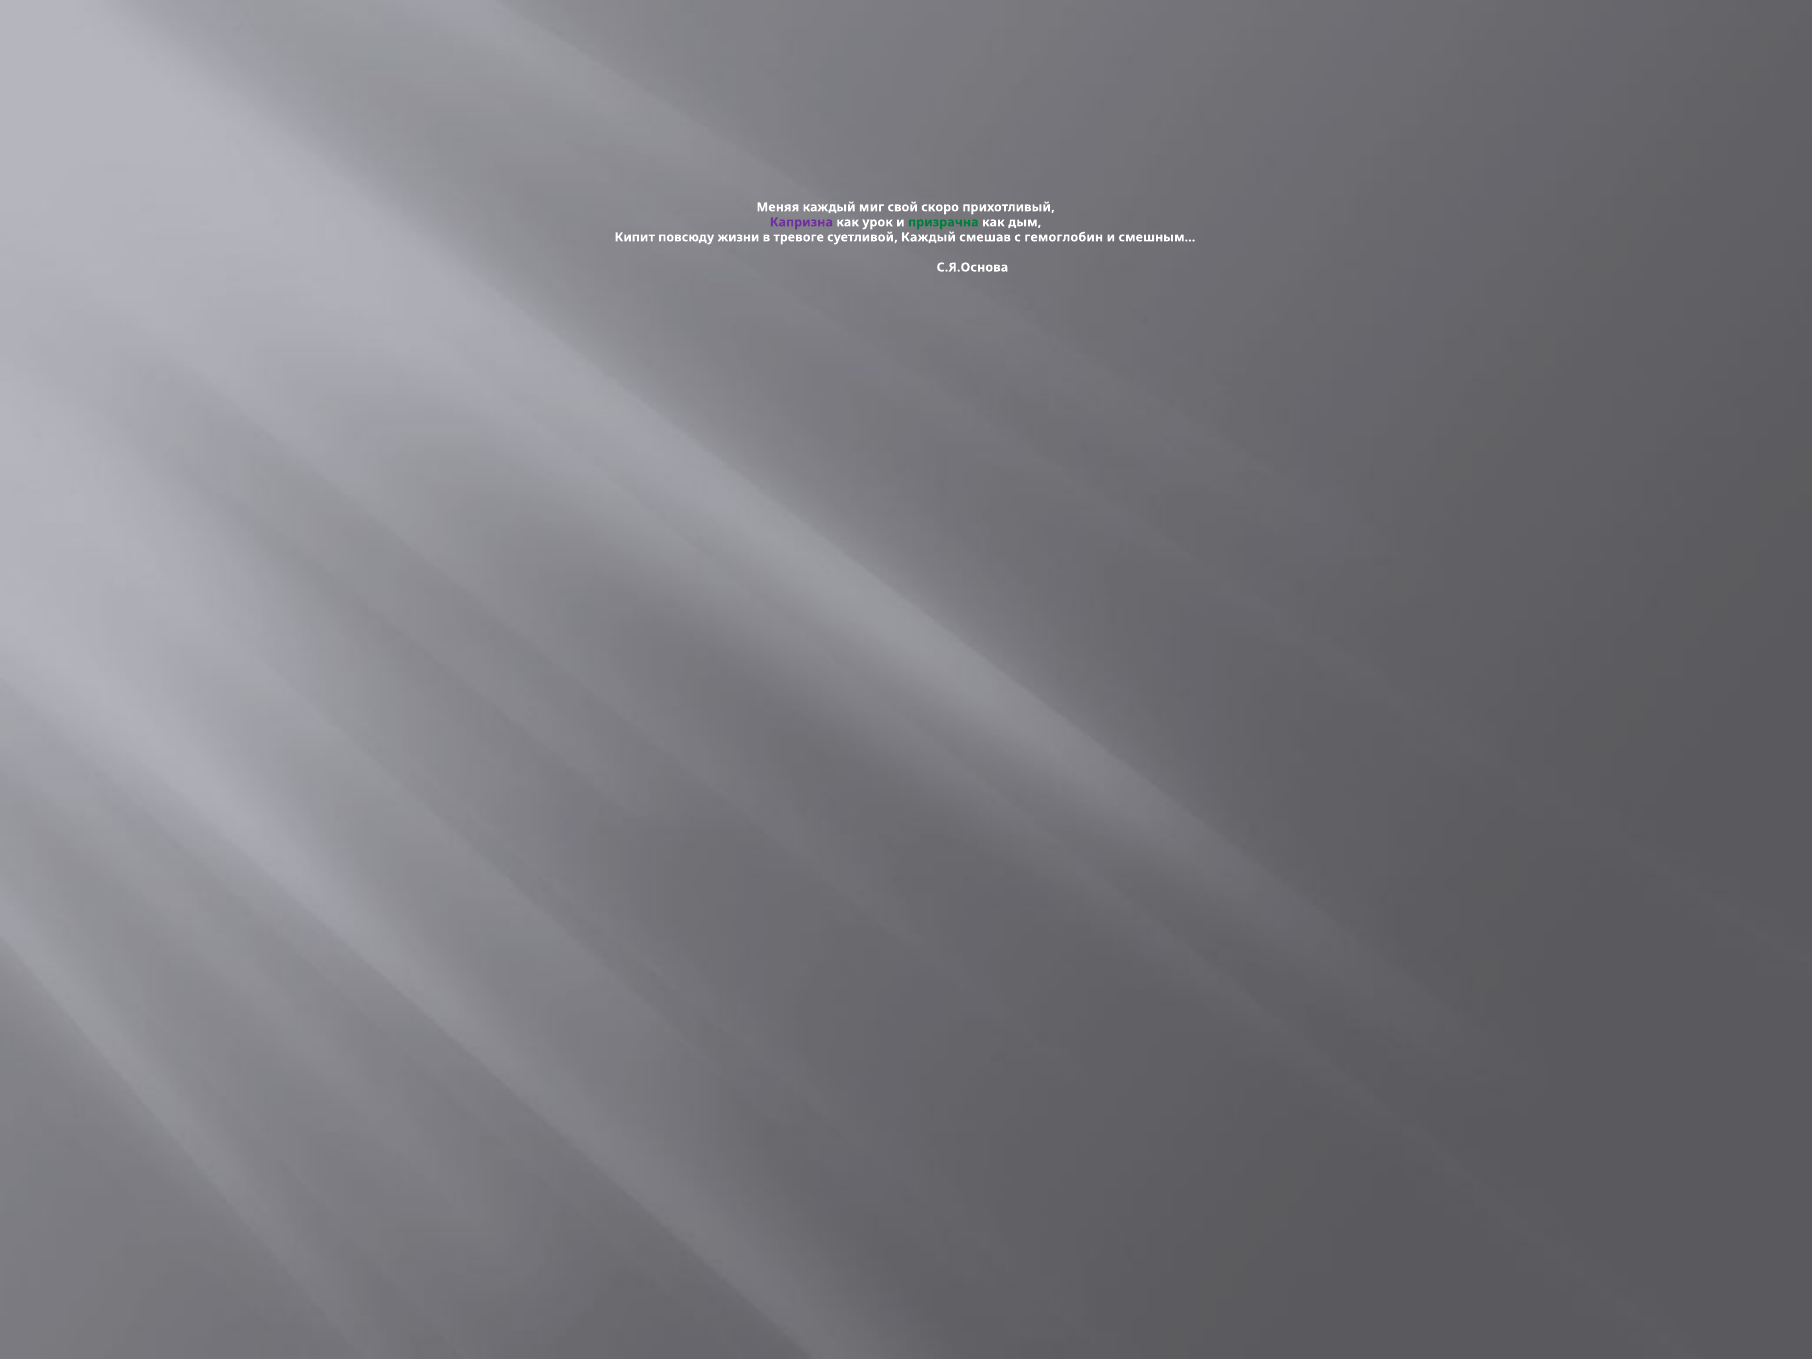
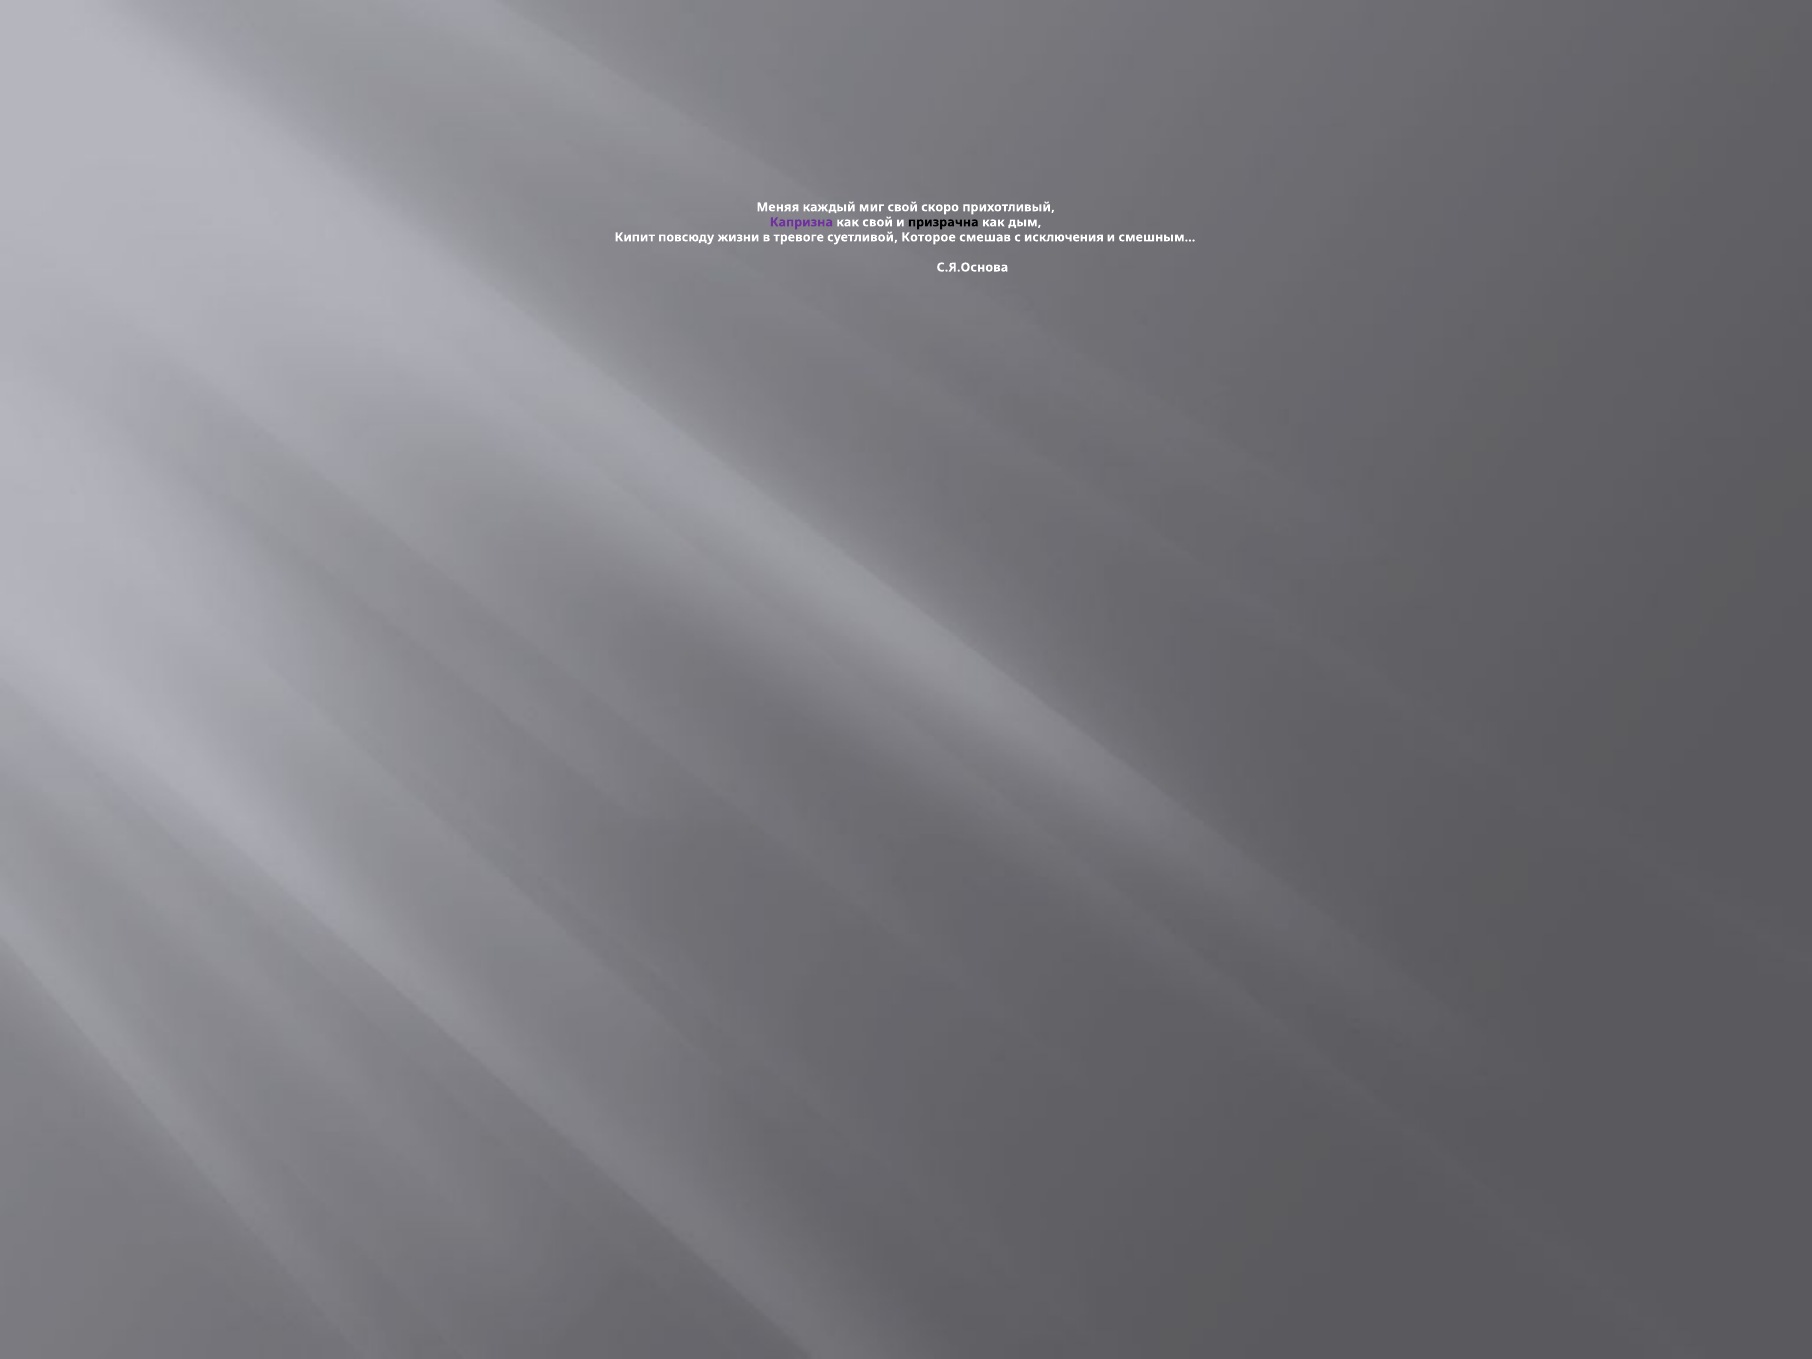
как урок: урок -> свой (878, 222)
призрачна colour: green -> black (943, 222)
суетливой Каждый: Каждый -> Которое (929, 237)
гемоглобин: гемоглобин -> исключения (1064, 237)
